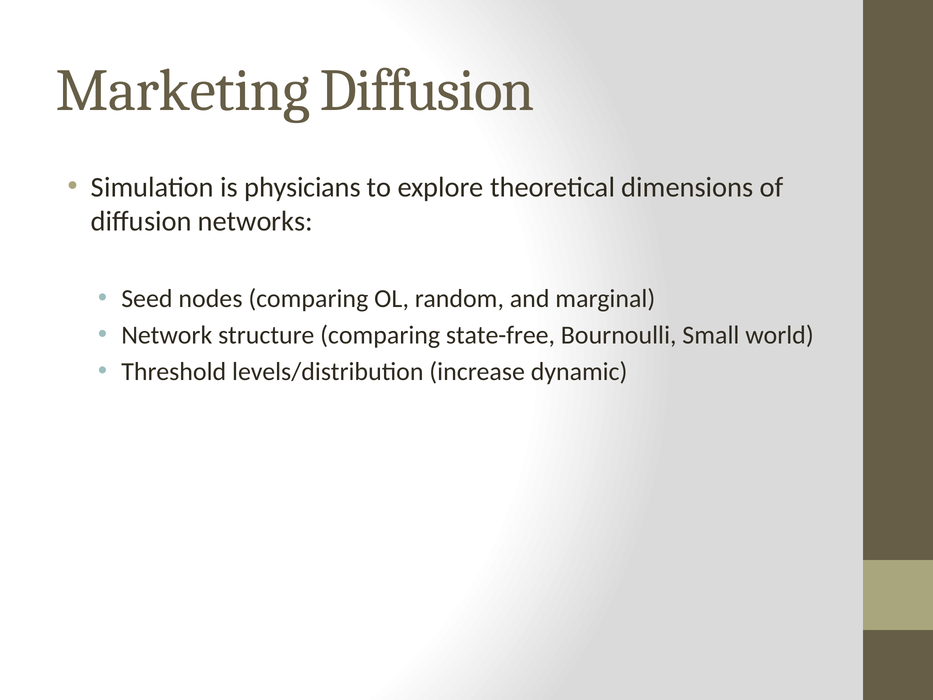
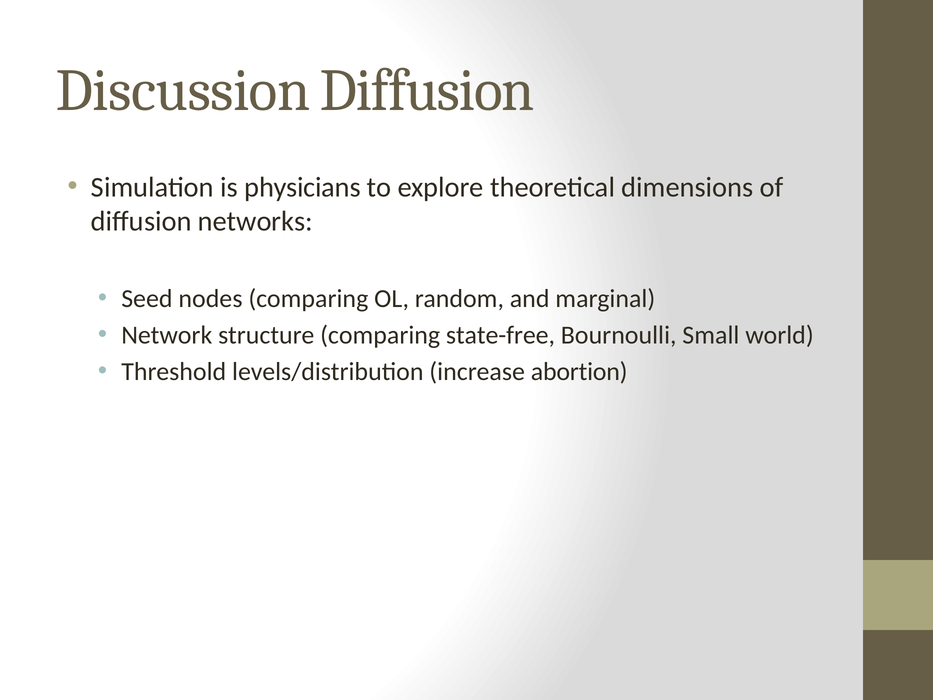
Marketing: Marketing -> Discussion (183, 90)
dynamic: dynamic -> abortion (579, 371)
